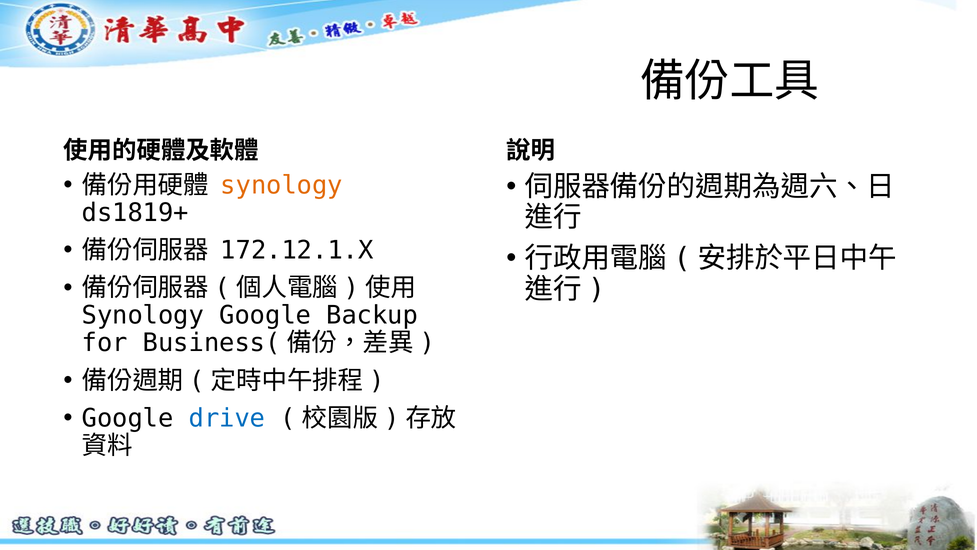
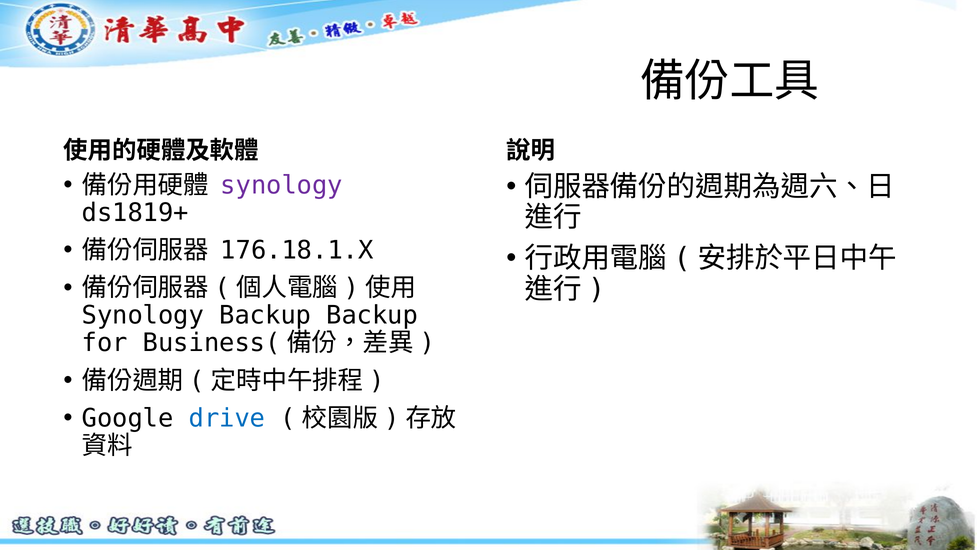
synology colour: orange -> purple (282, 185)
172.12.1.X: 172.12.1.X -> 176.18.1.X (297, 250)
Synology Google: Google -> Backup (265, 315)
